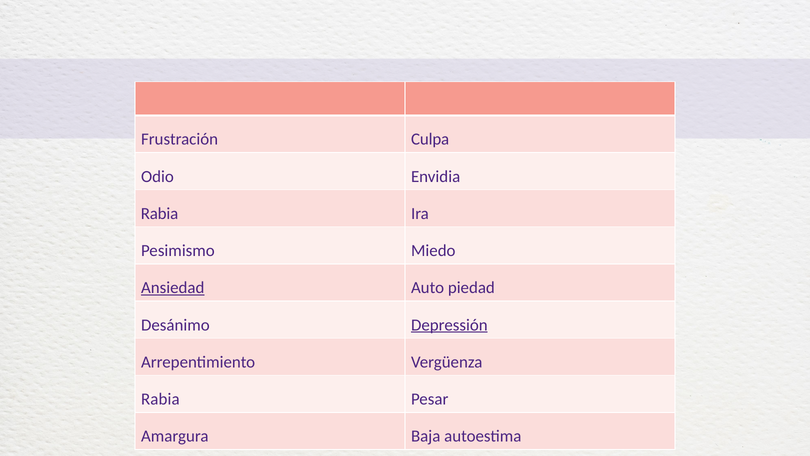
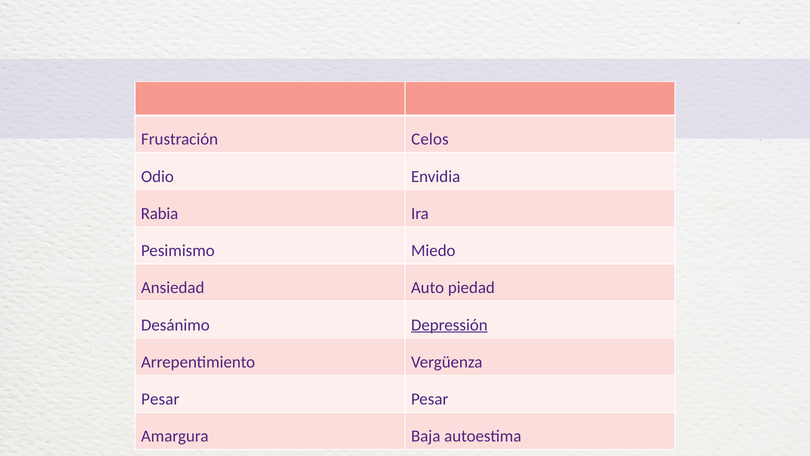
Culpa: Culpa -> Celos (430, 139)
Ansiedad underline: present -> none (173, 288)
Rabia: Rabia -> Pesar (160, 399)
